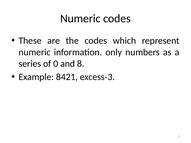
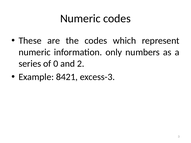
8: 8 -> 2 (81, 64)
